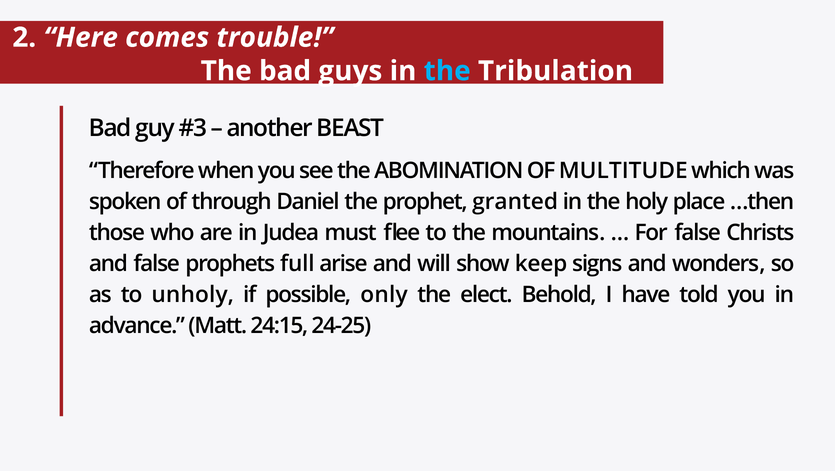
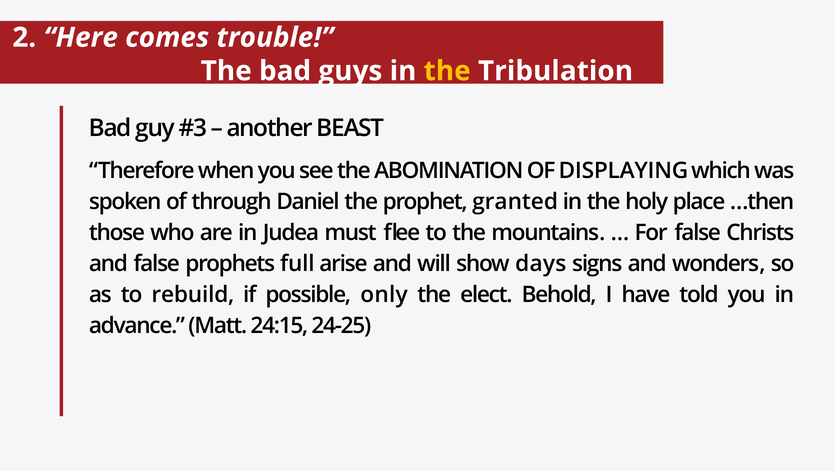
the colour: light blue -> yellow (447, 71)
MULTITUDE: MULTITUDE -> DISPLAYING (623, 171)
keep: keep -> days (541, 264)
unholy: unholy -> rebuild (193, 295)
